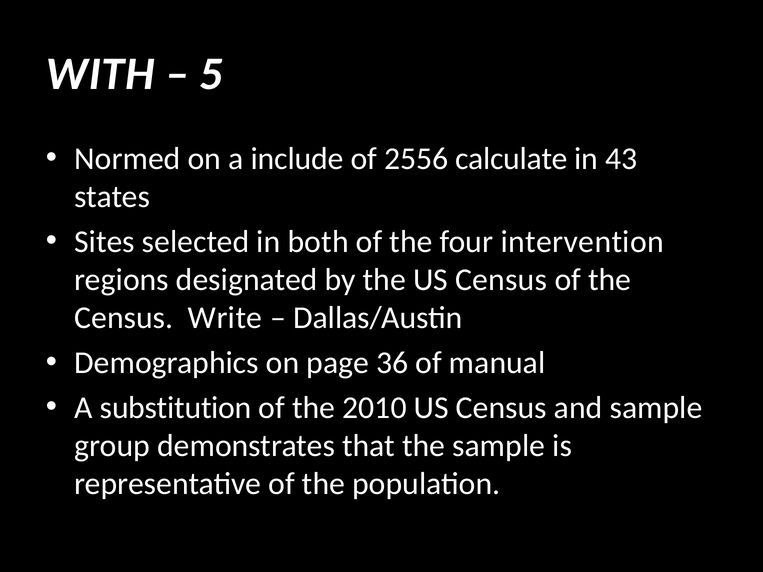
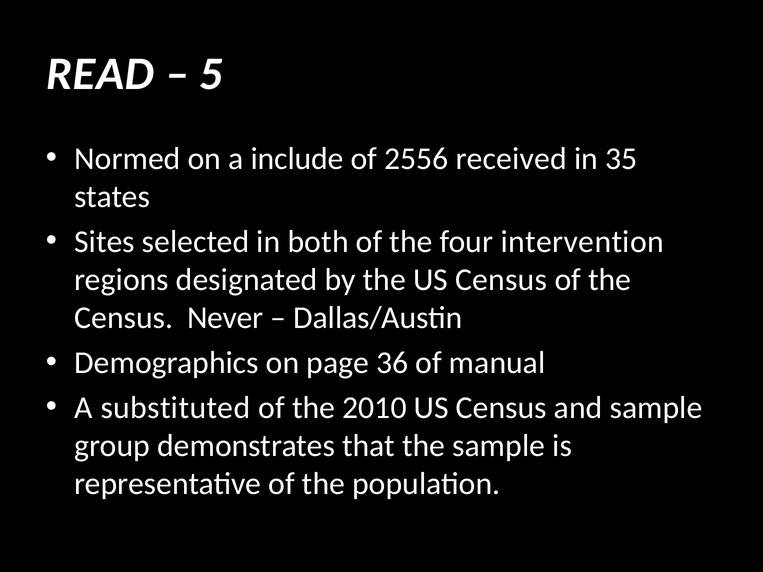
WITH: WITH -> READ (100, 74)
calculate: calculate -> received (511, 159)
43: 43 -> 35 (621, 159)
Write: Write -> Never (225, 318)
substitution: substitution -> substituted (175, 408)
